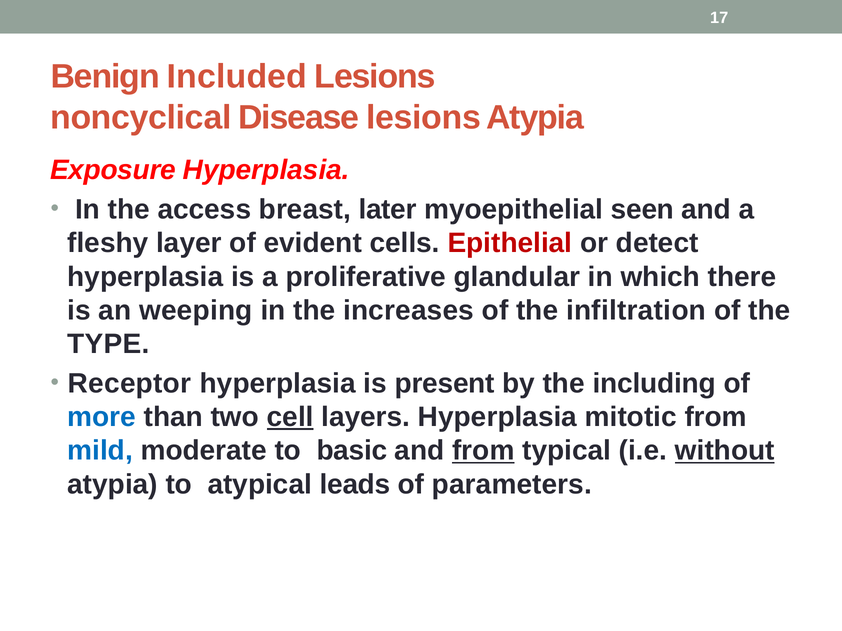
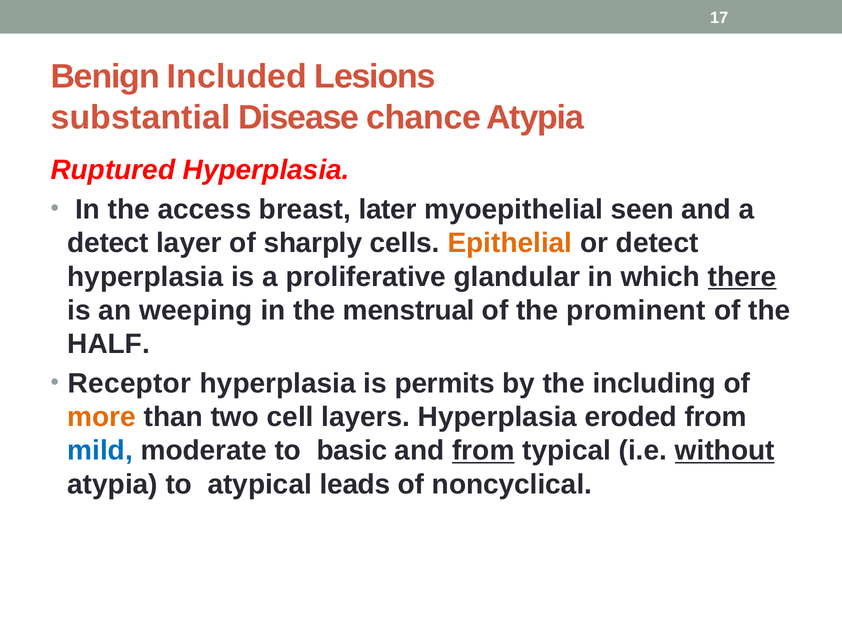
noncyclical: noncyclical -> substantial (141, 117)
Disease lesions: lesions -> chance (424, 117)
Exposure: Exposure -> Ruptured (113, 170)
fleshy: fleshy -> detect (108, 243)
evident: evident -> sharply (313, 243)
Epithelial colour: red -> orange (510, 243)
there underline: none -> present (742, 277)
increases: increases -> menstrual (409, 311)
infiltration: infiltration -> prominent (636, 311)
TYPE: TYPE -> HALF (109, 344)
present: present -> permits (445, 384)
more colour: blue -> orange (102, 417)
cell underline: present -> none (290, 417)
mitotic: mitotic -> eroded (631, 417)
parameters: parameters -> noncyclical (512, 485)
